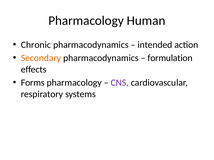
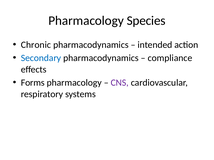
Human: Human -> Species (146, 21)
Secondary colour: orange -> blue (41, 58)
formulation: formulation -> compliance (170, 58)
